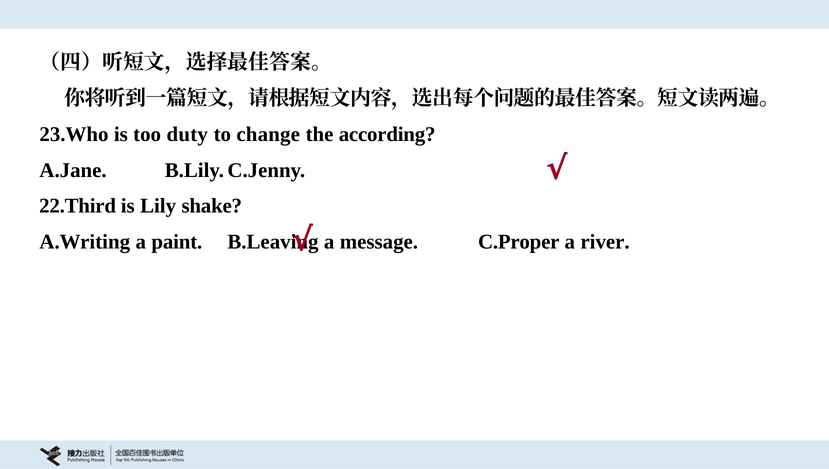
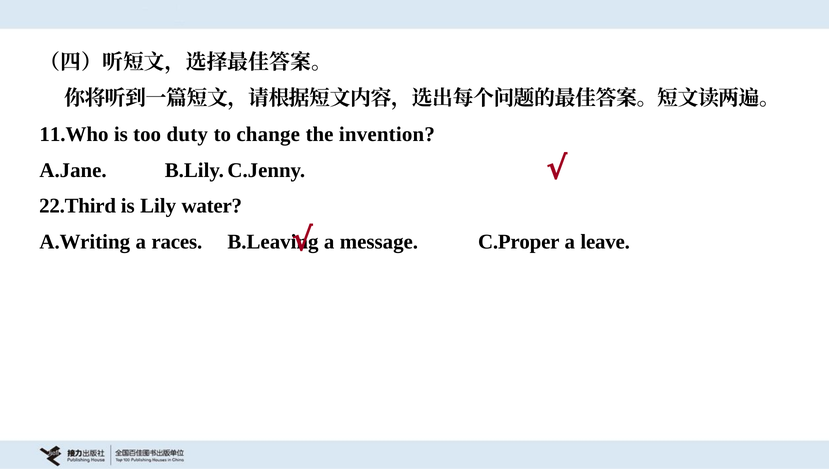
23.Who: 23.Who -> 11.Who (74, 134)
according: according -> invention (387, 134)
shake: shake -> water (212, 206)
paint: paint -> races (177, 242)
river: river -> leave (605, 242)
